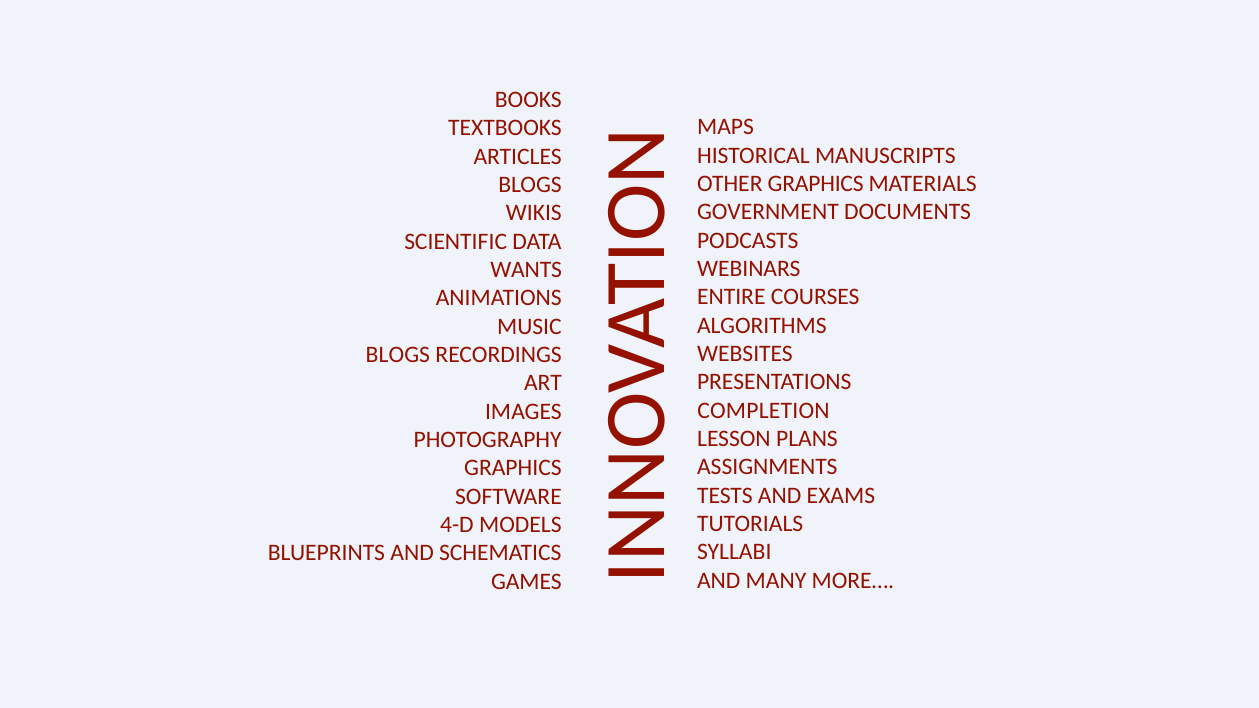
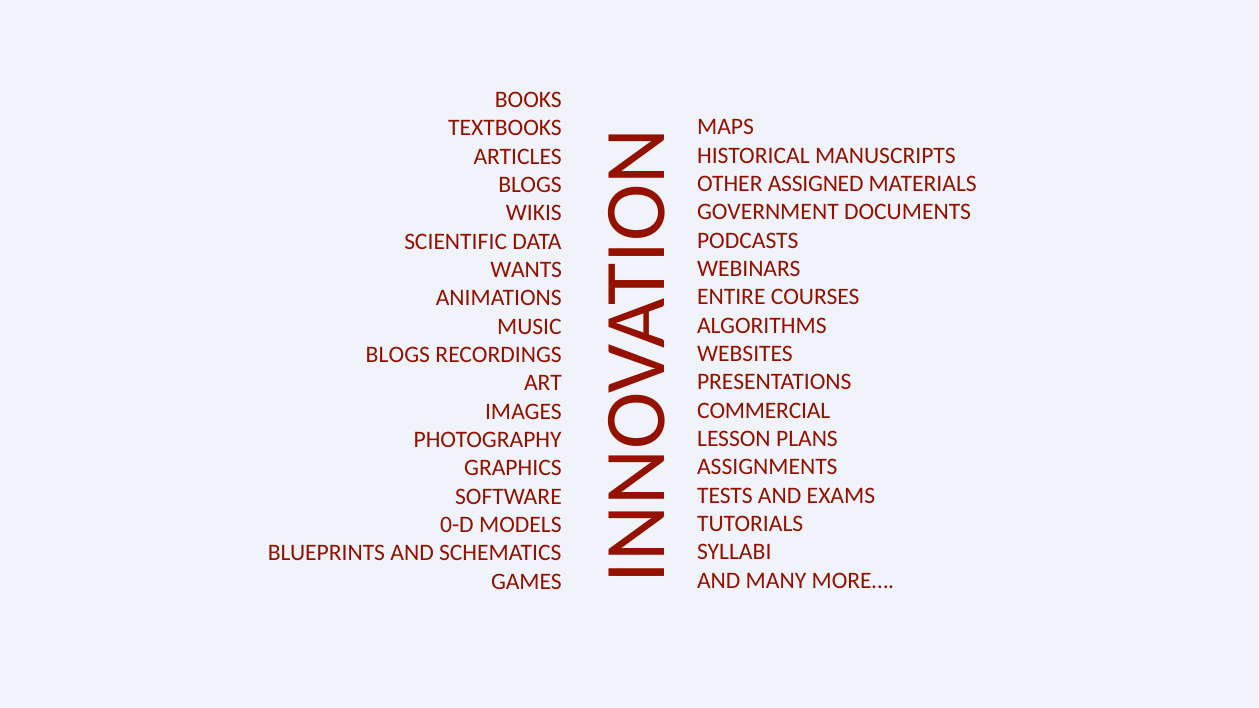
OTHER GRAPHICS: GRAPHICS -> ASSIGNED (816, 184)
COMPLETION: COMPLETION -> COMMERCIAL (764, 410)
4-D: 4-D -> 0-D (457, 525)
